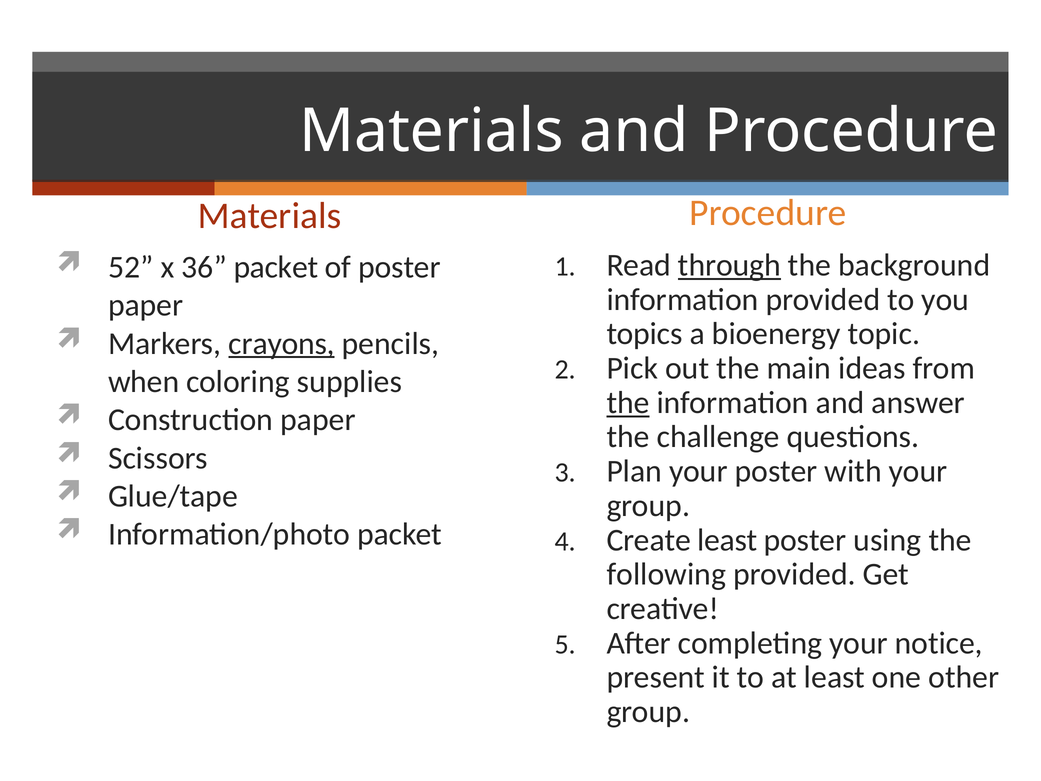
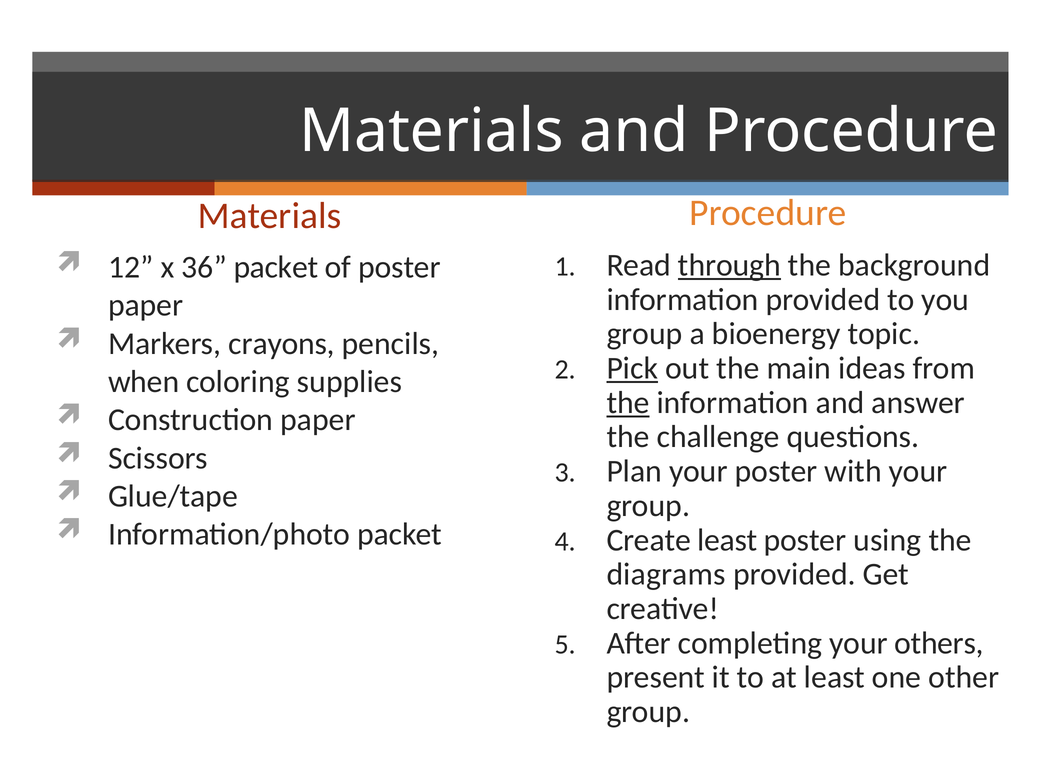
52: 52 -> 12 (131, 267)
topics: topics -> group (645, 334)
crayons underline: present -> none (282, 343)
Pick underline: none -> present (632, 368)
following: following -> diagrams (666, 574)
notice: notice -> others (939, 643)
